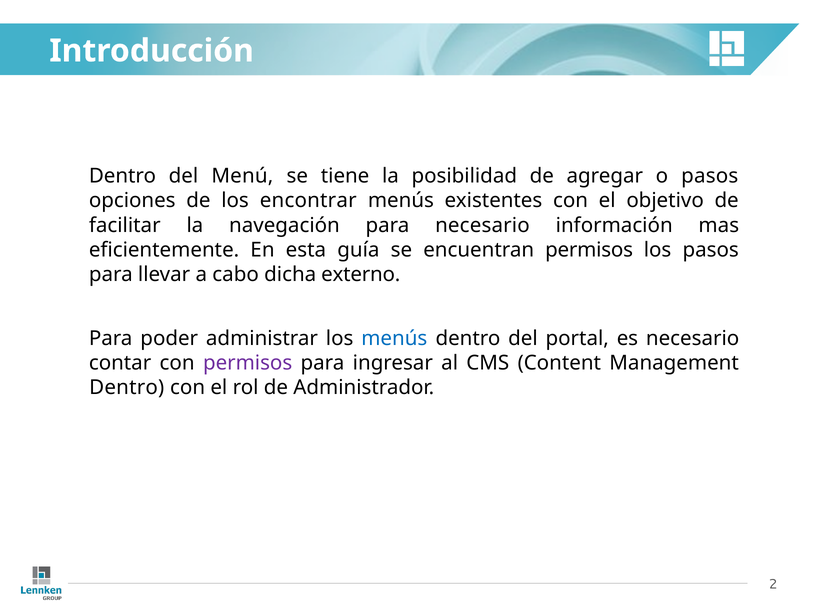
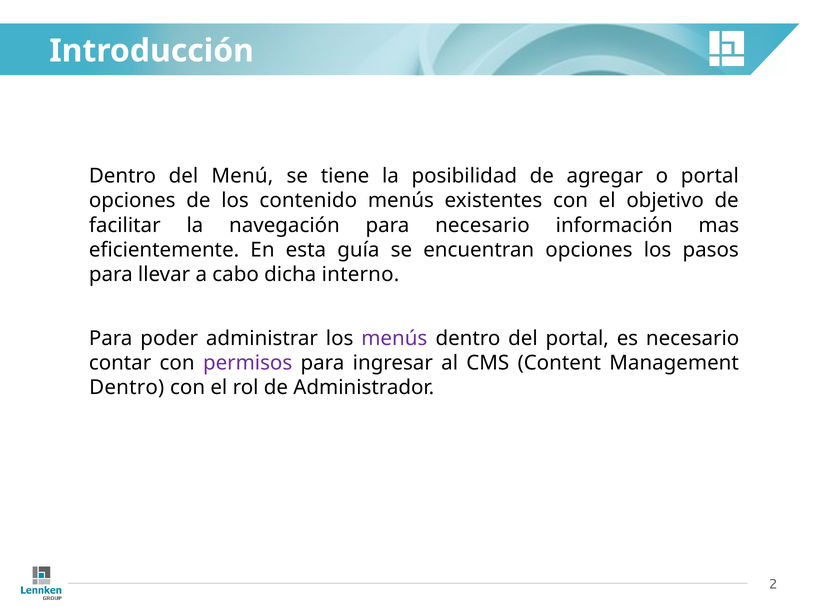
o pasos: pasos -> portal (710, 176)
encontrar: encontrar -> contenido (308, 201)
encuentran permisos: permisos -> opciones (589, 250)
externo: externo -> interno (361, 275)
menús colour: blue -> purple (394, 339)
